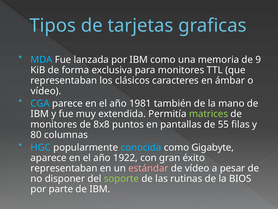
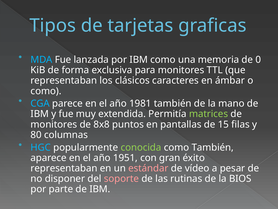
9: 9 -> 0 (258, 60)
vídeo: vídeo -> como (46, 91)
55: 55 -> 15 (223, 124)
conocida colour: light blue -> light green (141, 147)
como Gigabyte: Gigabyte -> También (213, 147)
1922: 1922 -> 1951 (125, 157)
soporte colour: light green -> pink (121, 178)
